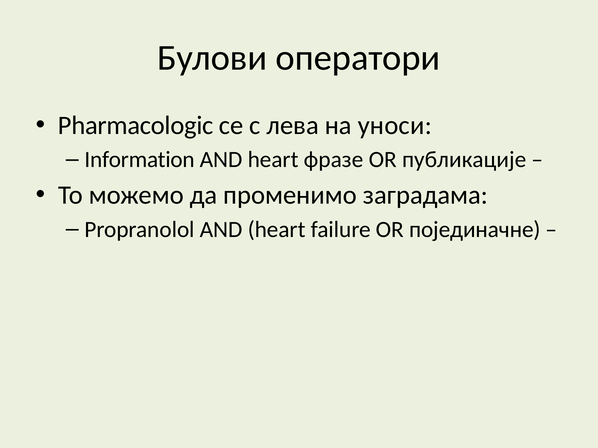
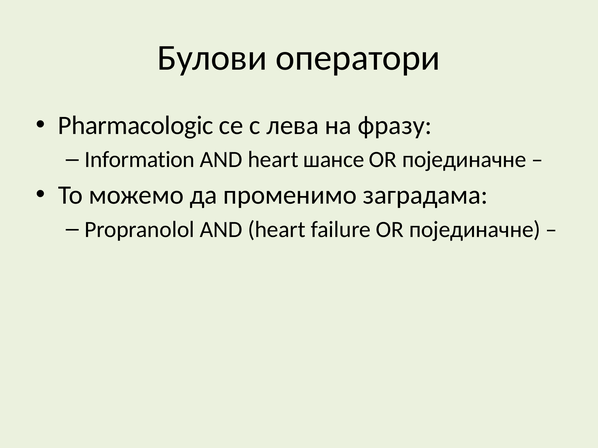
уноси: уноси -> фразу (395, 125)
фразе: фразе -> шансе (334, 160)
публикације: публикације -> појединачне (464, 160)
